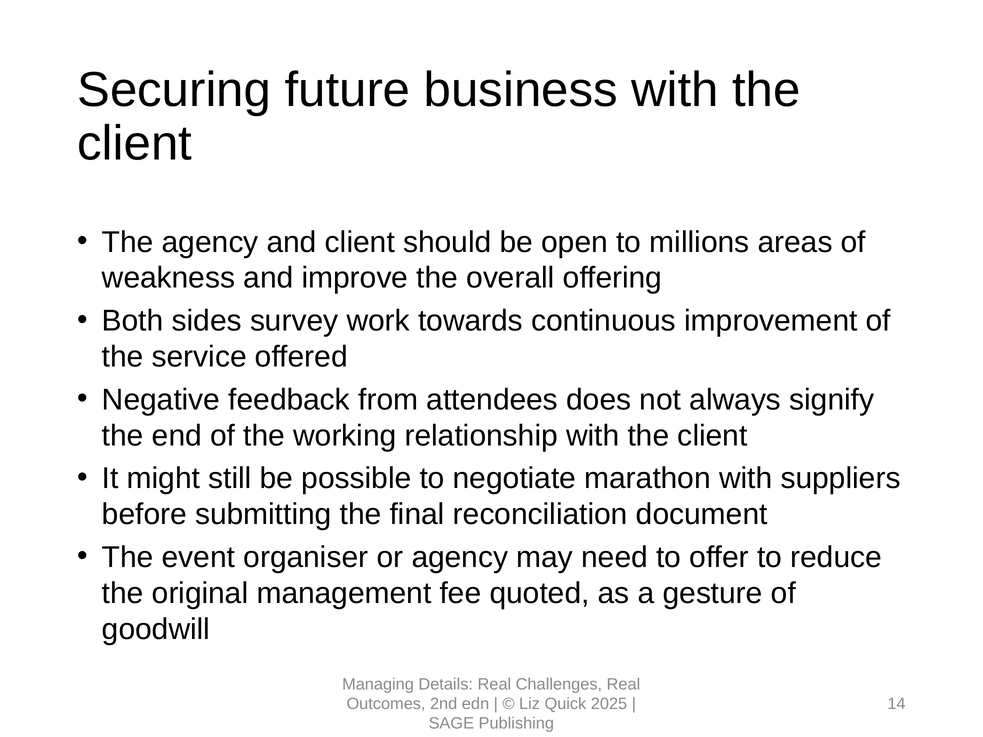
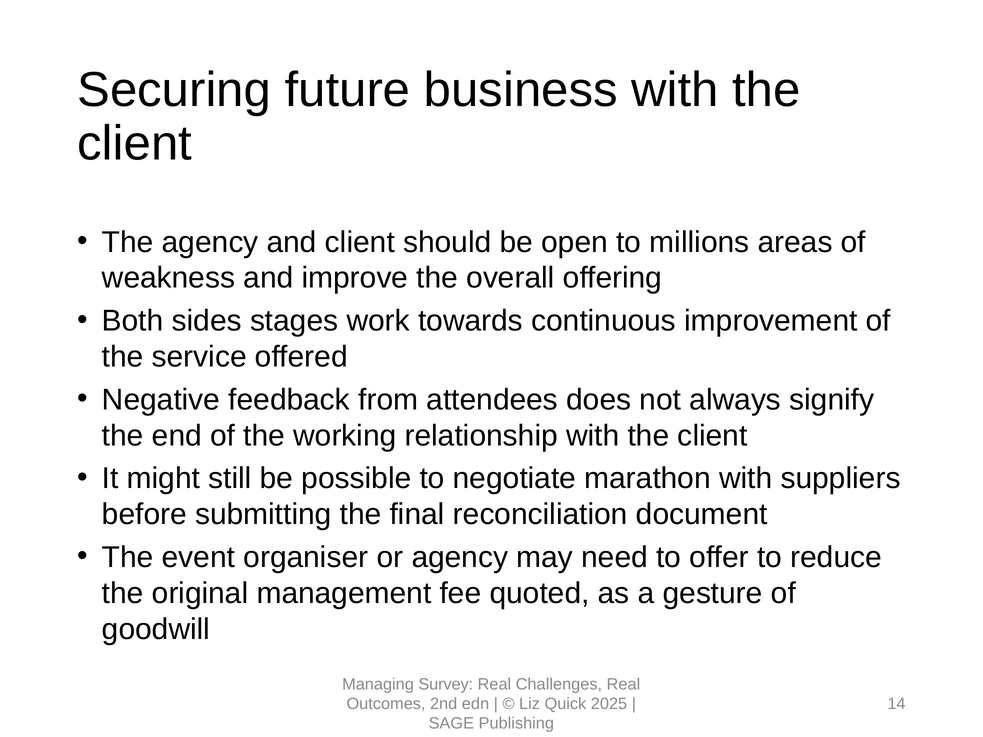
survey: survey -> stages (294, 321)
Details: Details -> Survey (446, 684)
